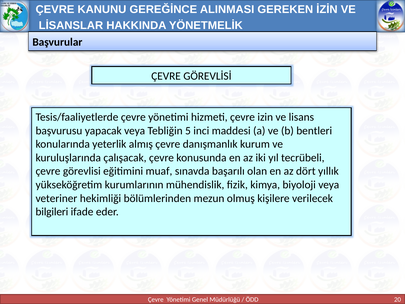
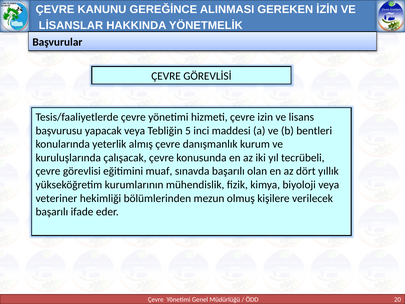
bilgileri: bilgileri -> başarılı (52, 212)
